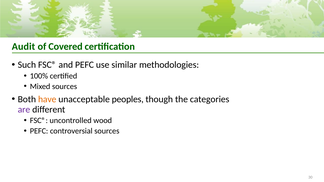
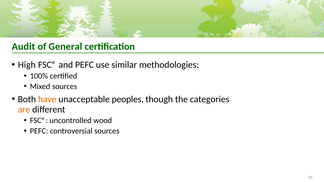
Covered: Covered -> General (65, 47)
Such: Such -> High (27, 65)
are colour: purple -> orange (24, 110)
